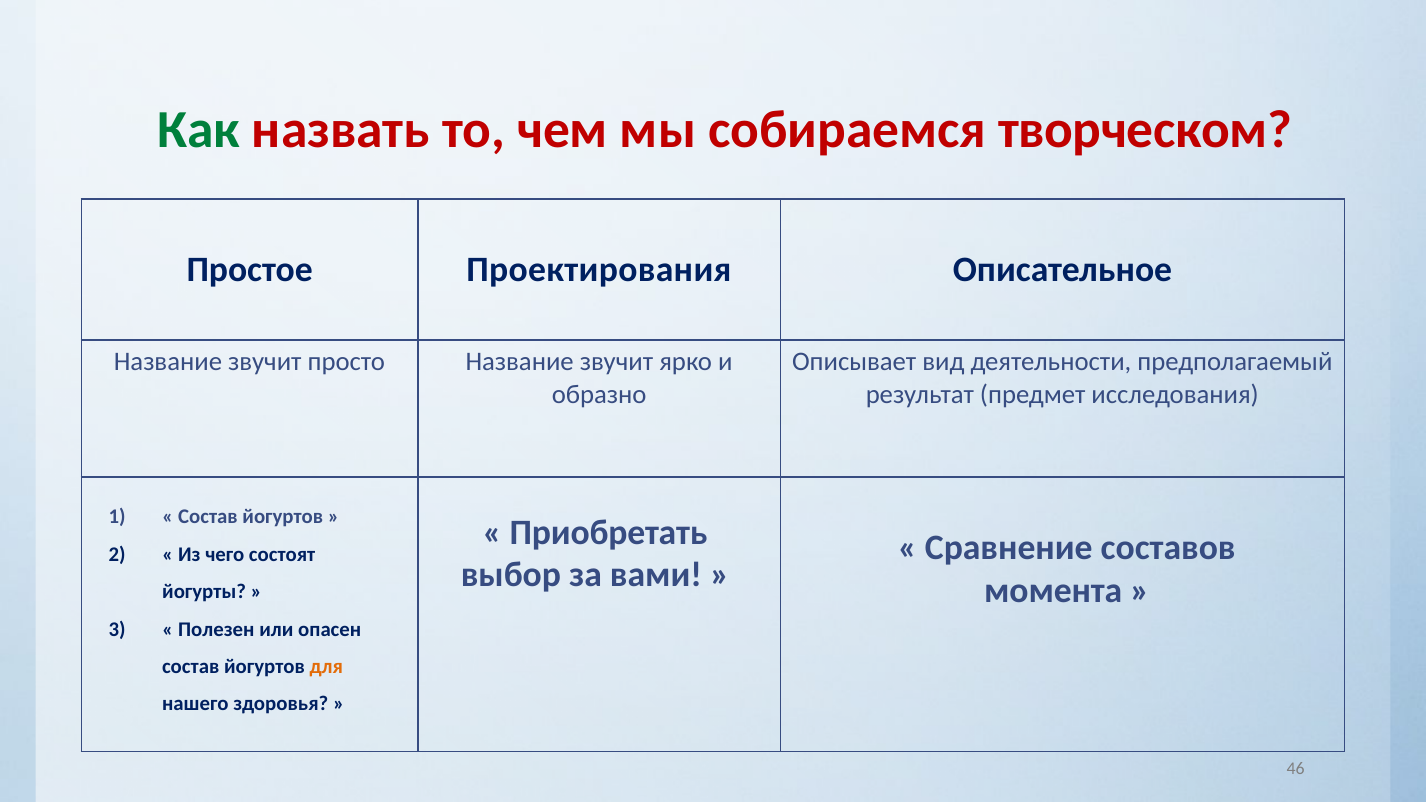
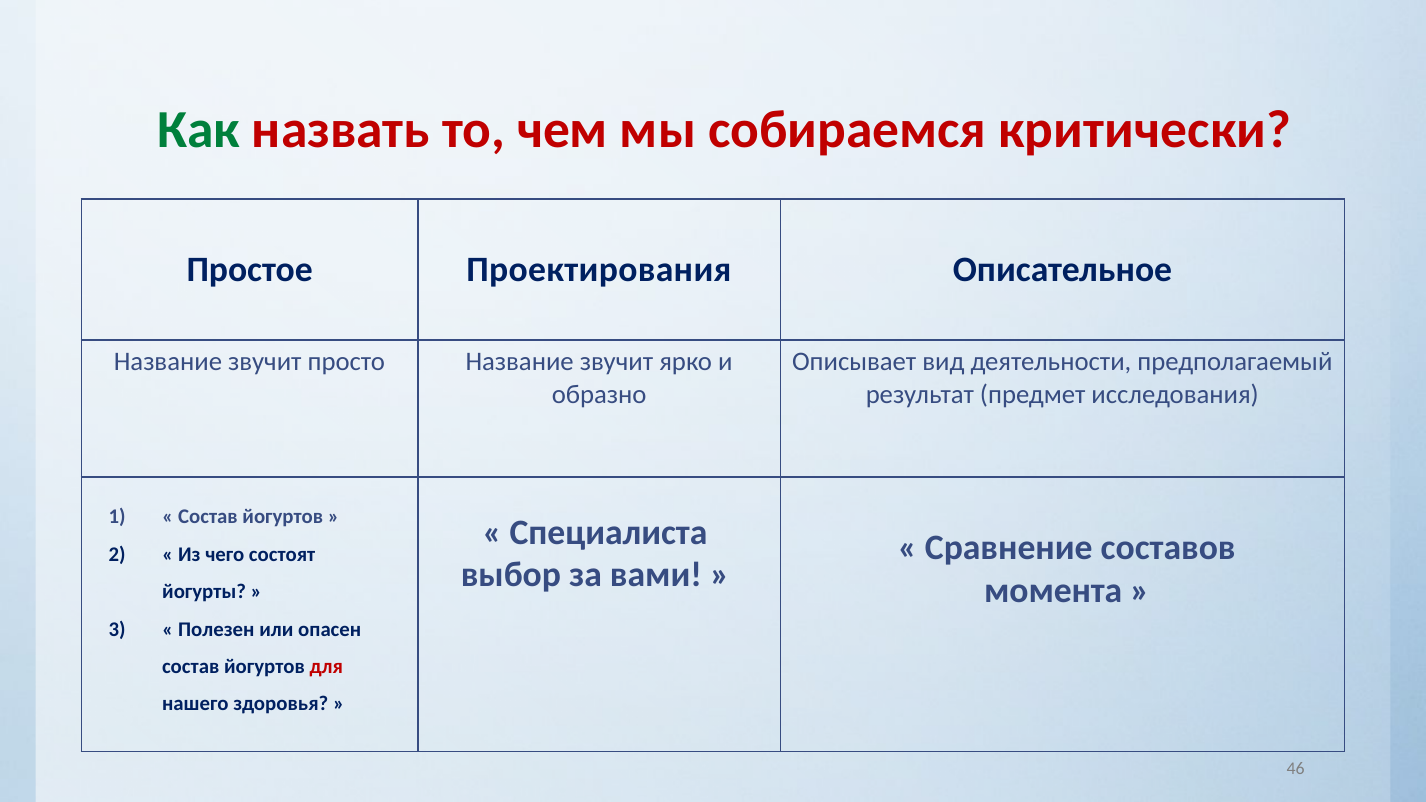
творческом: творческом -> критически (1145, 130)
Приобретать: Приобретать -> Специалиста (609, 532)
для colour: orange -> red (326, 667)
